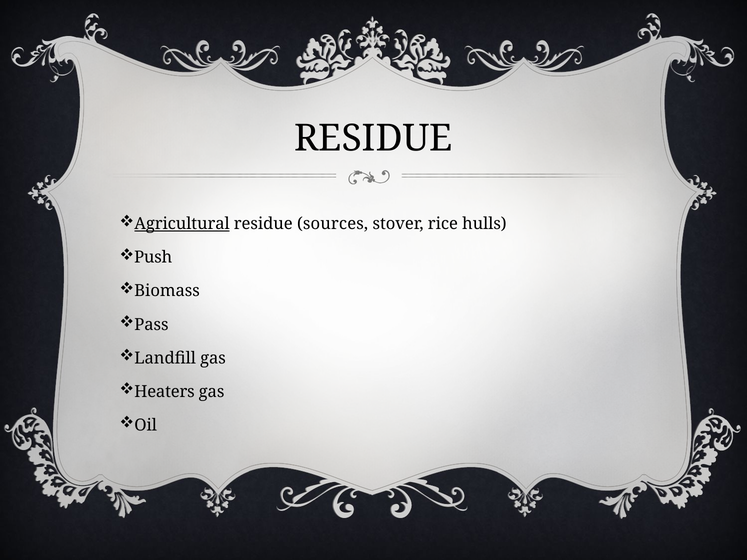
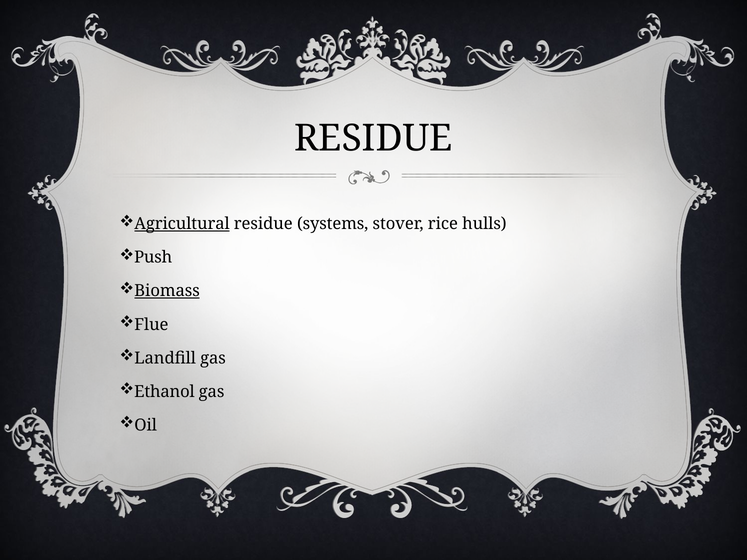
sources: sources -> systems (333, 224)
Biomass underline: none -> present (167, 291)
Pass: Pass -> Flue (151, 325)
Heaters: Heaters -> Ethanol (164, 392)
